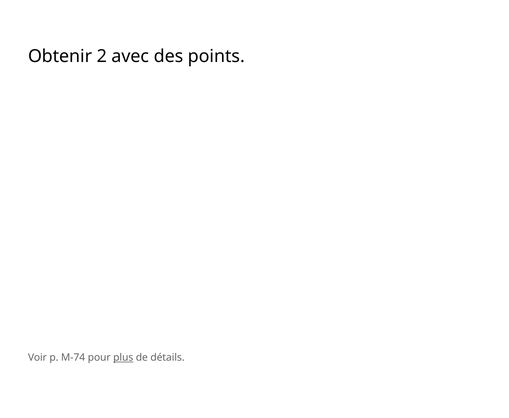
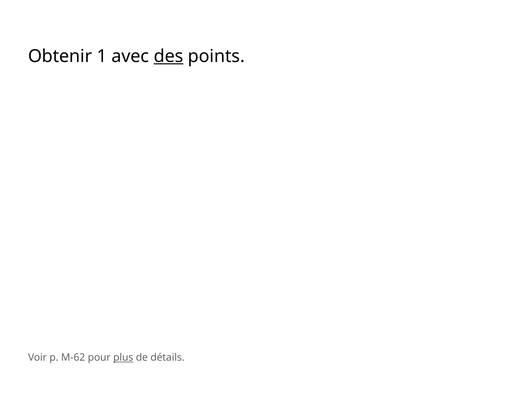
2: 2 -> 1 (102, 56)
des underline: none -> present (169, 56)
M-74: M-74 -> M-62 (73, 357)
